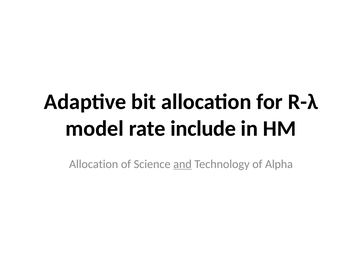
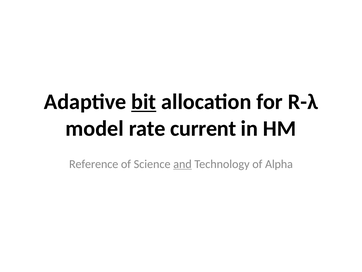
bit underline: none -> present (144, 102)
include: include -> current (203, 128)
Allocation: Allocation -> Reference (94, 164)
